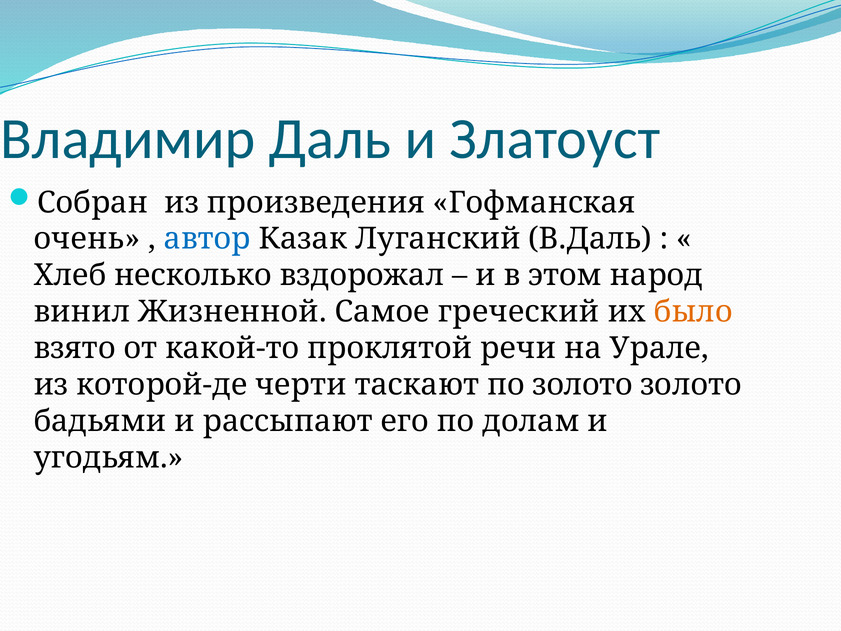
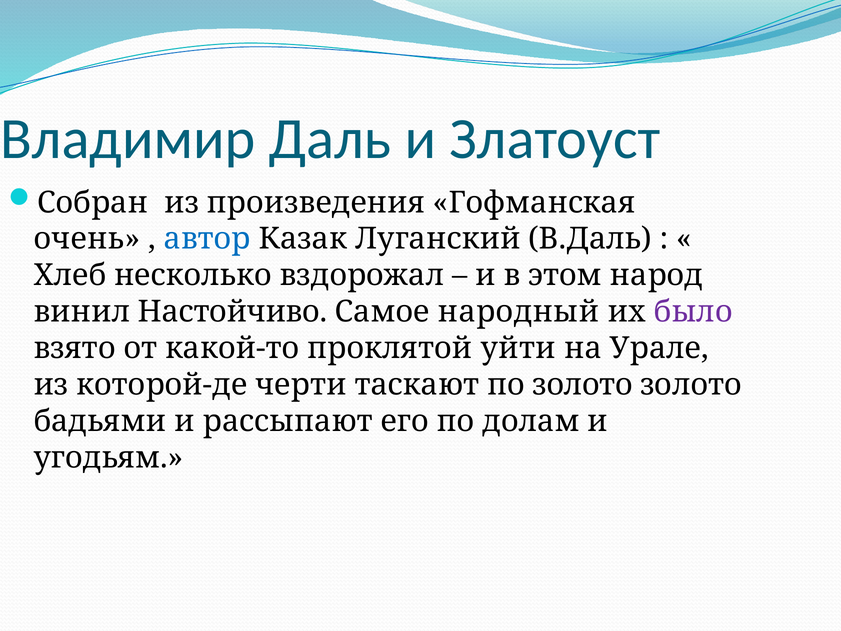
Жизненной: Жизненной -> Настойчиво (233, 312)
греческий: греческий -> народный (519, 312)
было colour: orange -> purple (693, 312)
речи: речи -> уйти (518, 348)
